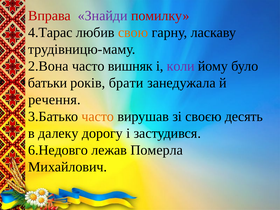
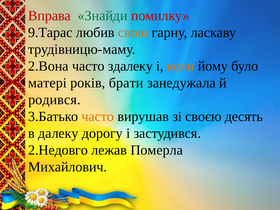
Знайди colour: purple -> green (103, 16)
4.Тарас: 4.Тарас -> 9.Тарас (50, 33)
вишняк: вишняк -> здалеку (130, 66)
коли colour: purple -> orange (181, 66)
батьки: батьки -> матері (47, 83)
речення: речення -> родився (54, 100)
6.Недовго: 6.Недовго -> 2.Недовго (58, 150)
